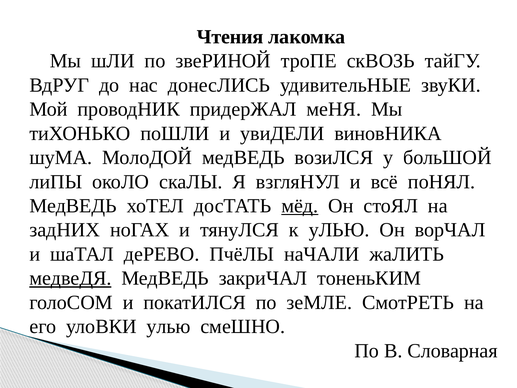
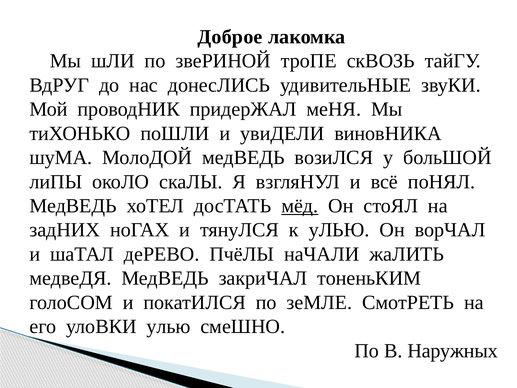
Чтения: Чтения -> Доброе (230, 37)
медвеДЯ underline: present -> none (70, 278)
Словарная: Словарная -> Наружных (453, 351)
